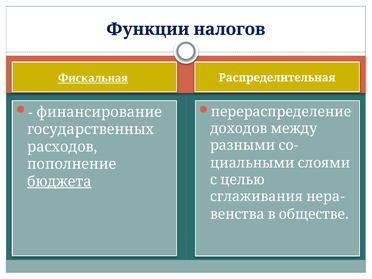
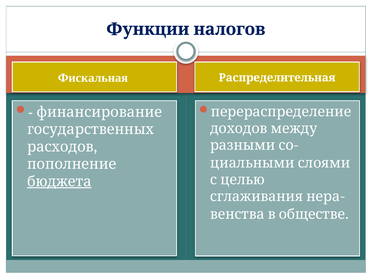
Фискальная underline: present -> none (93, 78)
